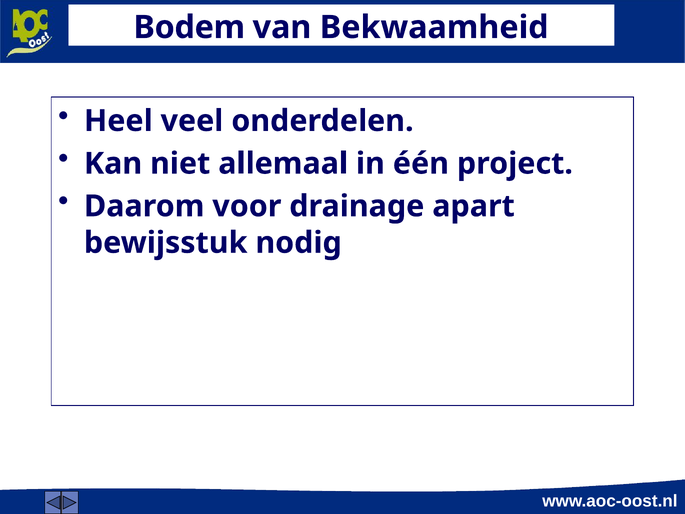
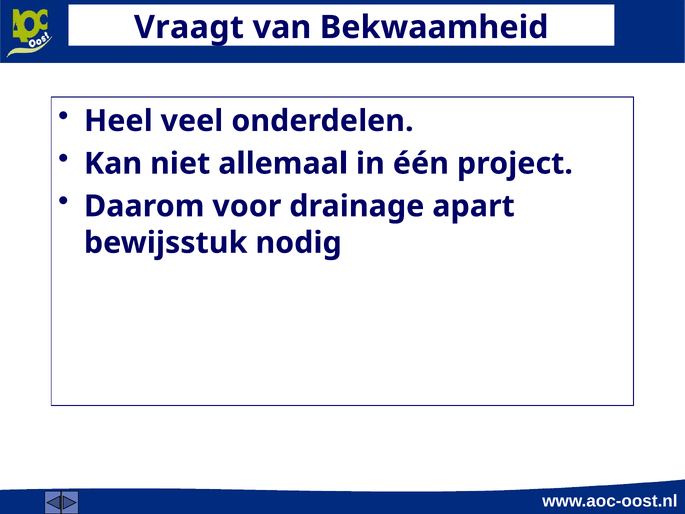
Bodem: Bodem -> Vraagt (189, 27)
